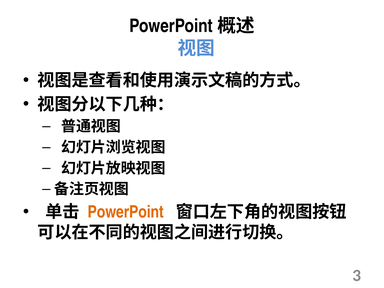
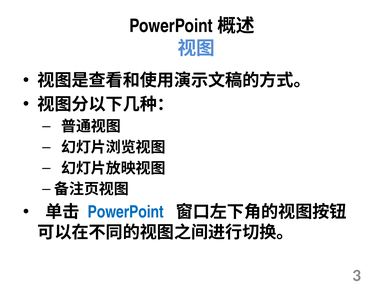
PowerPoint colour: orange -> blue (126, 212)
